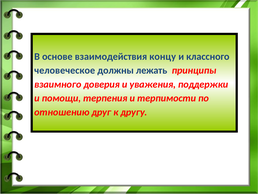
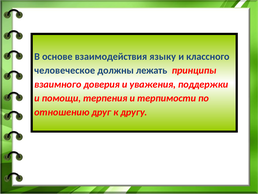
концу: концу -> языку (163, 56)
